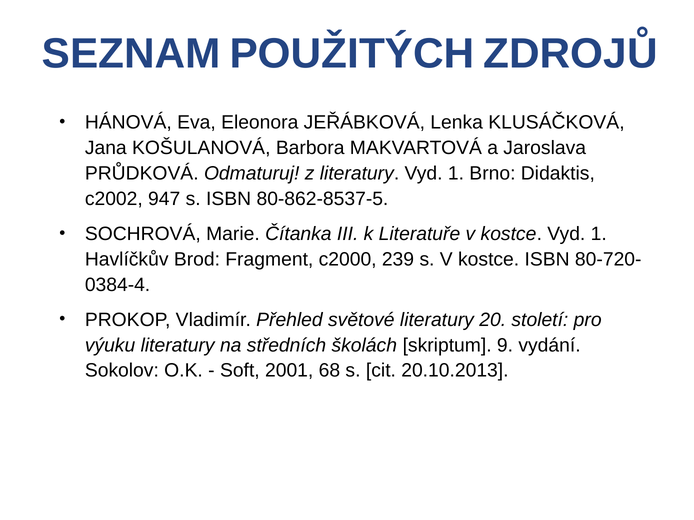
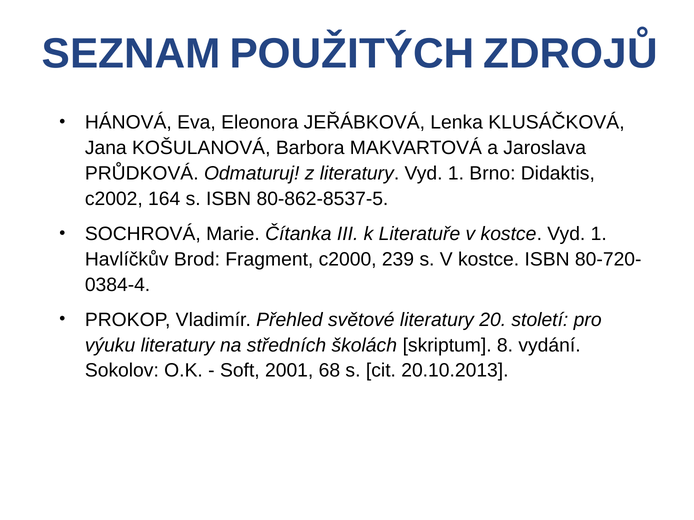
947: 947 -> 164 (164, 199)
9: 9 -> 8 (505, 345)
